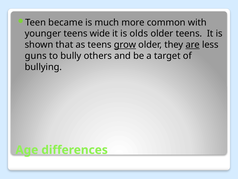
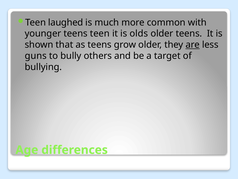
became: became -> laughed (66, 22)
teens wide: wide -> teen (100, 33)
grow underline: present -> none (125, 45)
